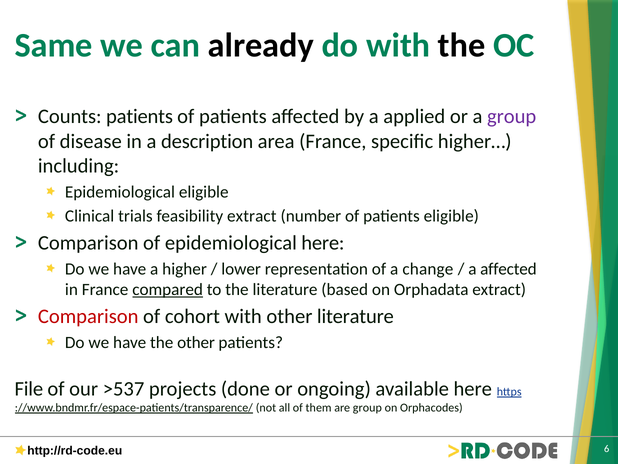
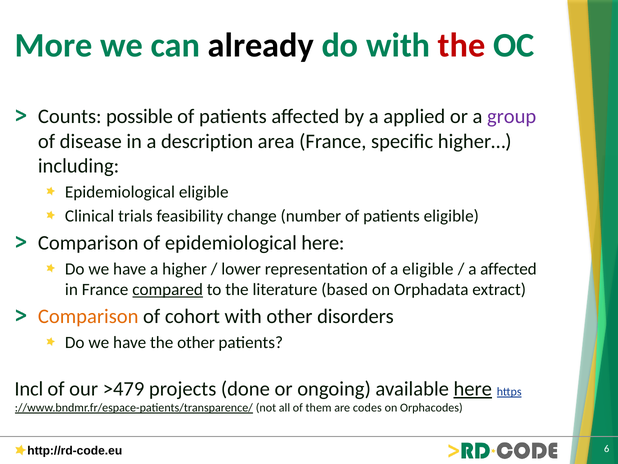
Same: Same -> More (54, 45)
the colour: black -> red (462, 45)
Counts patients: patients -> possible (140, 116)
feasibility extract: extract -> change (252, 216)
a change: change -> eligible (428, 269)
Comparison colour: red -> orange (88, 316)
other literature: literature -> disorders (355, 316)
File: File -> Incl (29, 388)
>537: >537 -> >479 (124, 388)
here underline: none -> present (473, 388)
are group: group -> codes (367, 407)
